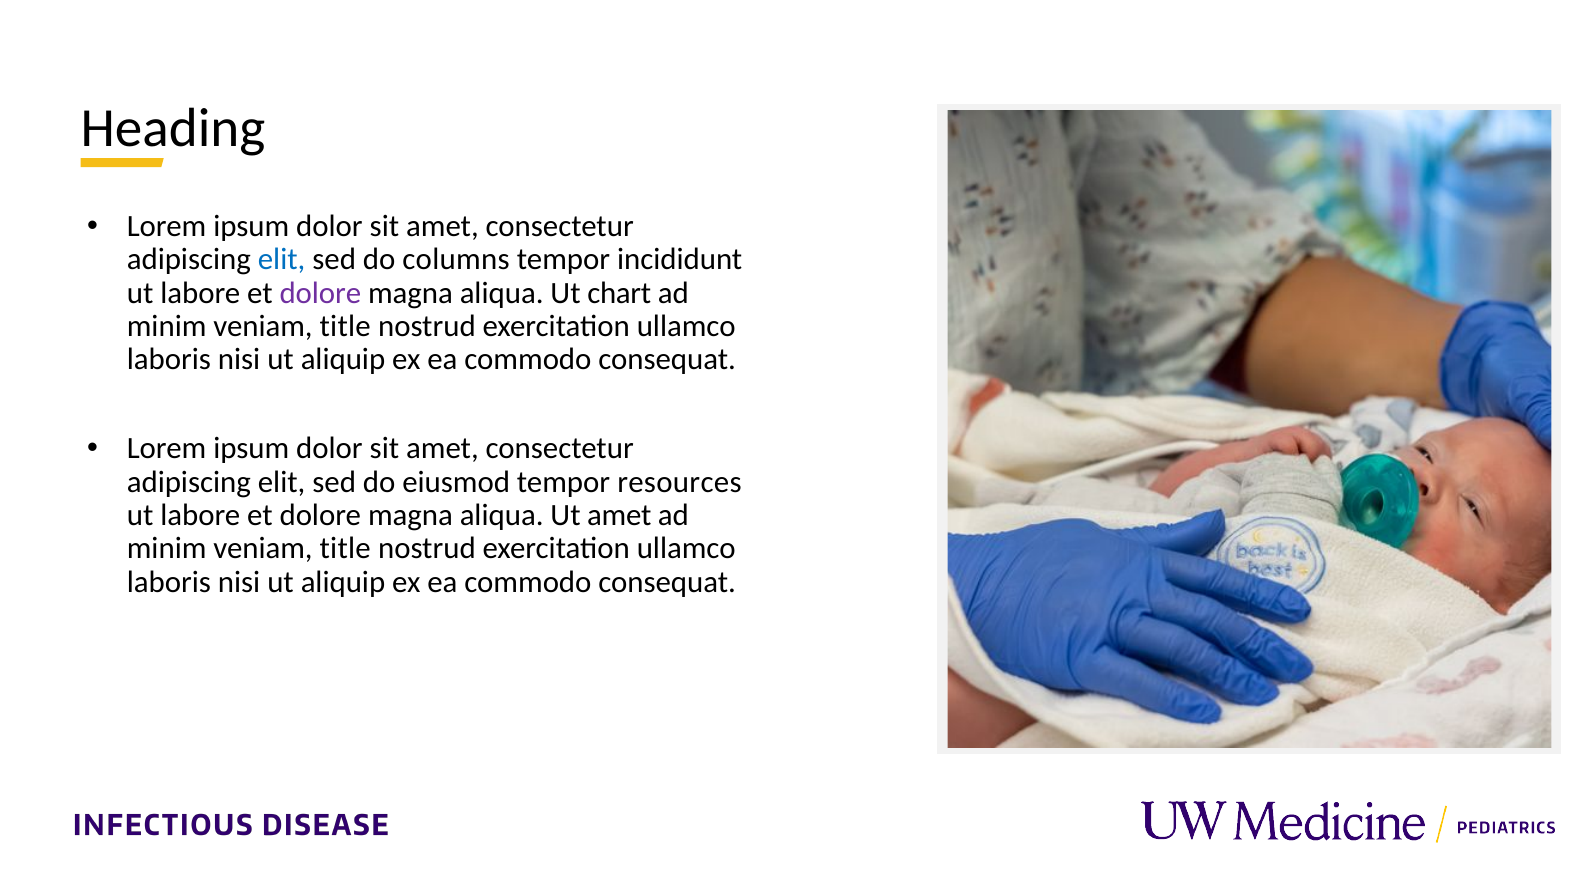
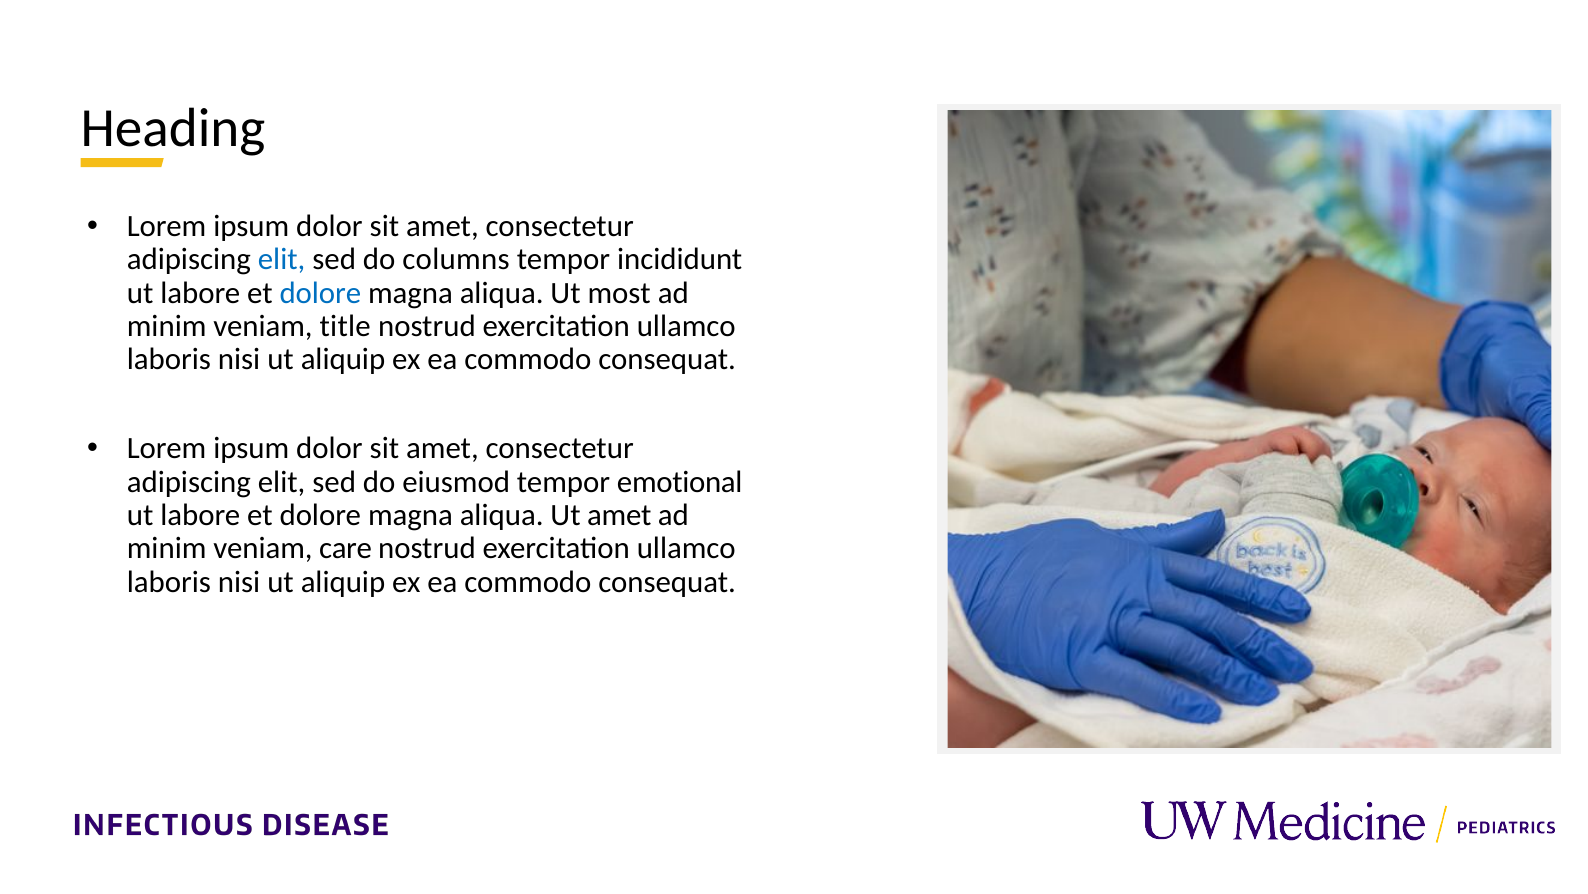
dolore colour: purple -> blue (320, 293)
chart: chart -> most (619, 293)
resources: resources -> emotional (680, 481)
title: title -> care (346, 548)
